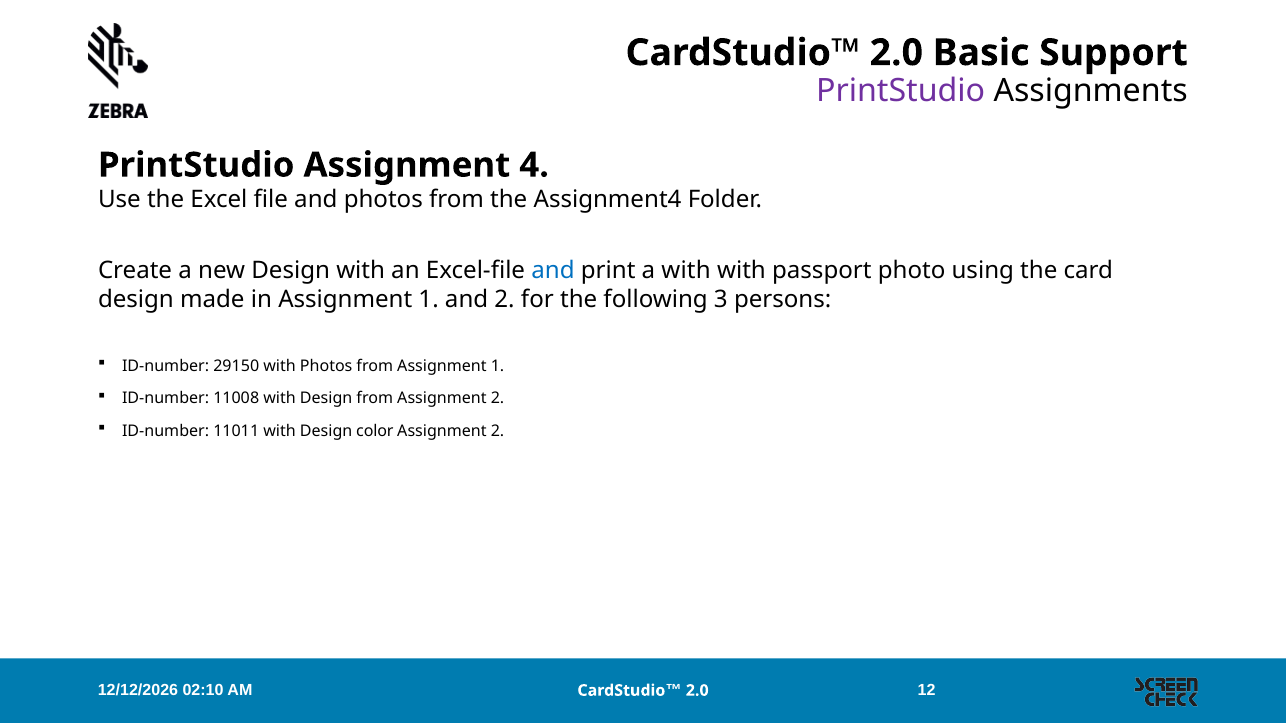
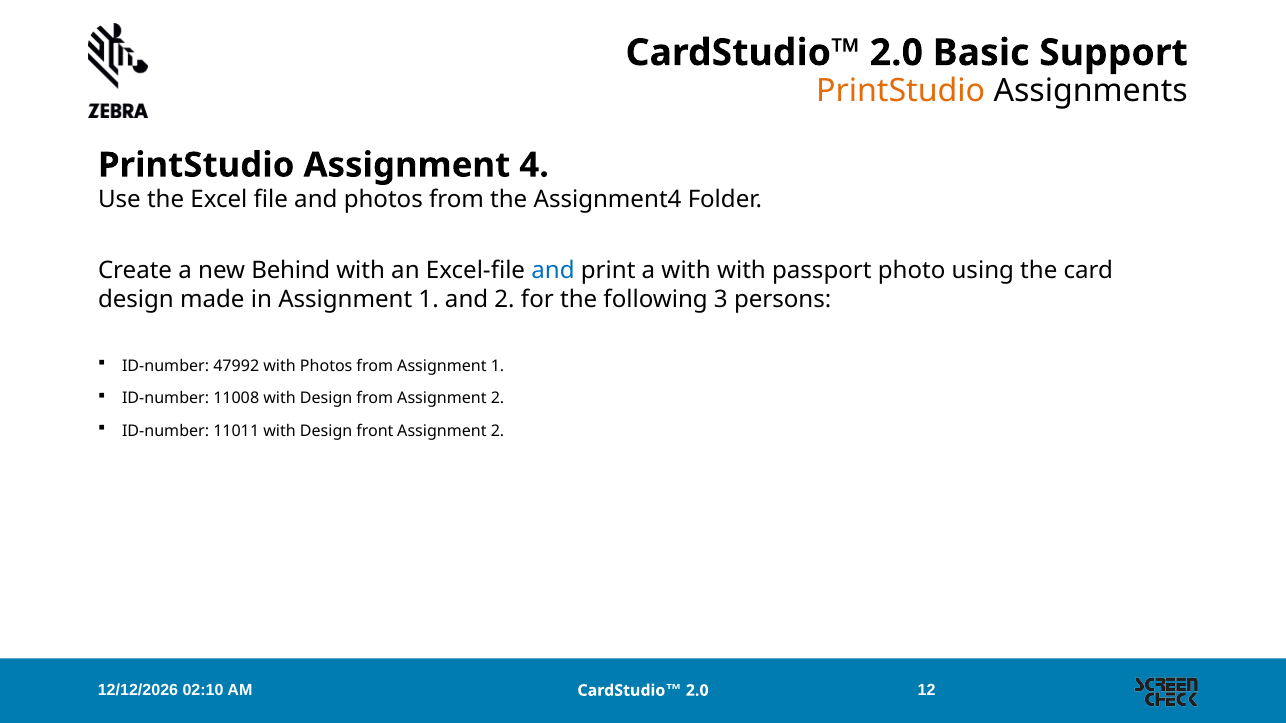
PrintStudio colour: purple -> orange (901, 90)
new Design: Design -> Behind (291, 271)
29150: 29150 -> 47992 (236, 366)
color: color -> front (375, 431)
